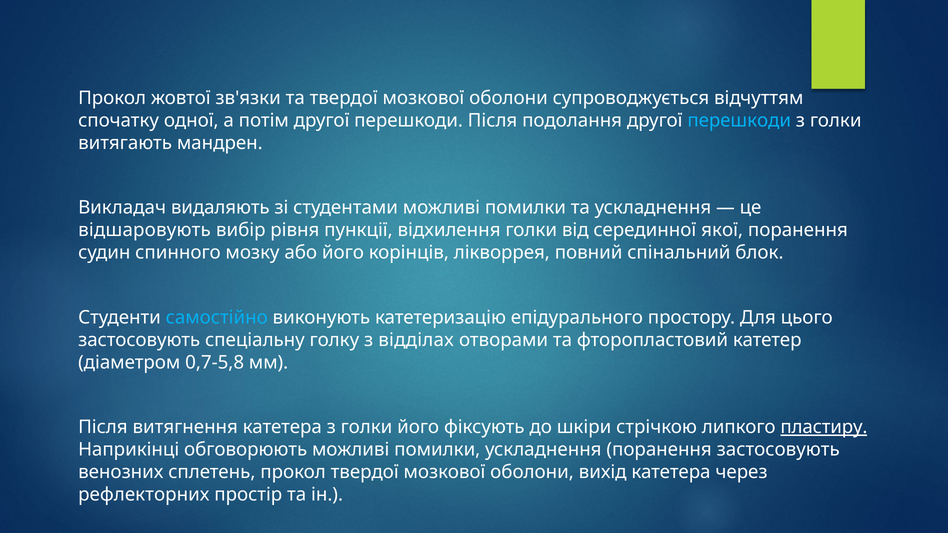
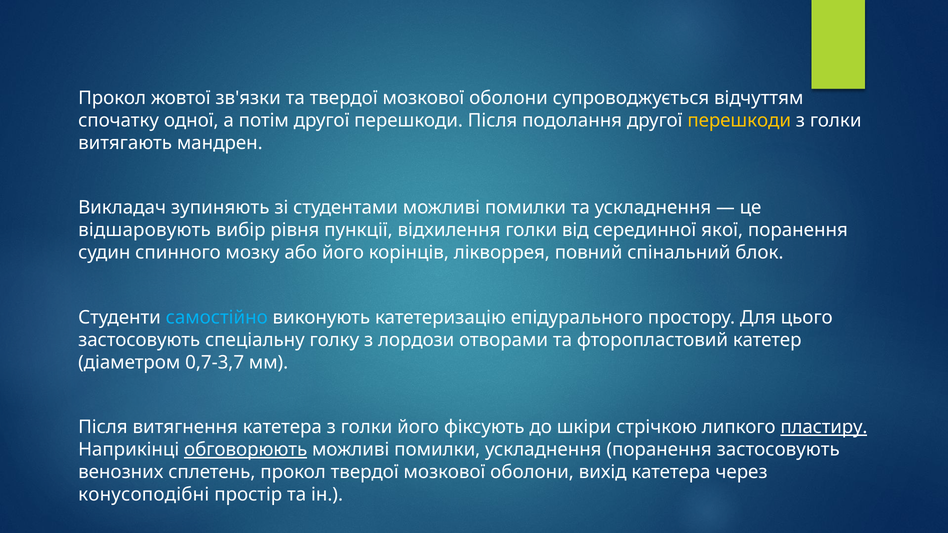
перешкоди colour: light blue -> yellow (739, 121)
видаляють: видаляють -> зупиняють (220, 208)
відділах: відділах -> лордози (416, 340)
0,7-5,8: 0,7-5,8 -> 0,7-3,7 (215, 363)
обговорюють underline: none -> present (246, 450)
рефлекторних: рефлекторних -> конусоподібні (144, 495)
